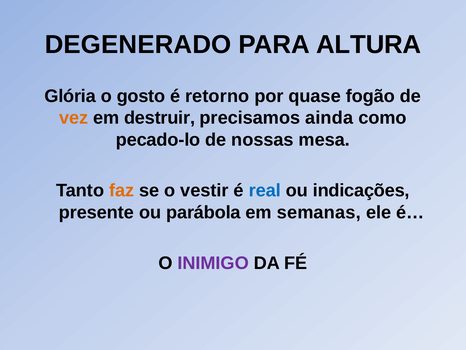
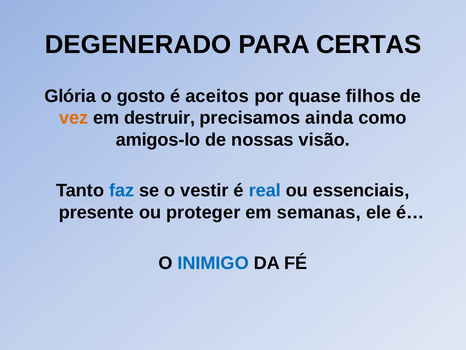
ALTURA: ALTURA -> CERTAS (369, 45)
retorno: retorno -> aceitos (217, 96)
fogão: fogão -> filhos (370, 96)
pecado-lo: pecado-lo -> amigos-lo (158, 140)
mesa: mesa -> visão (324, 140)
faz colour: orange -> blue (122, 190)
indicações: indicações -> essenciais (361, 190)
parábola: parábola -> proteger (203, 212)
INIMIGO colour: purple -> blue (213, 263)
